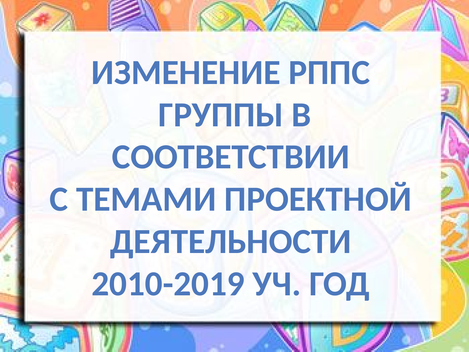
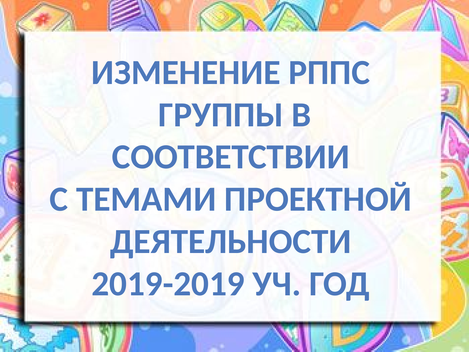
2010-2019: 2010-2019 -> 2019-2019 (168, 284)
